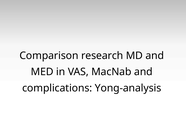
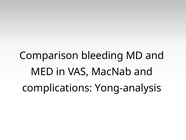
research: research -> bleeding (102, 55)
